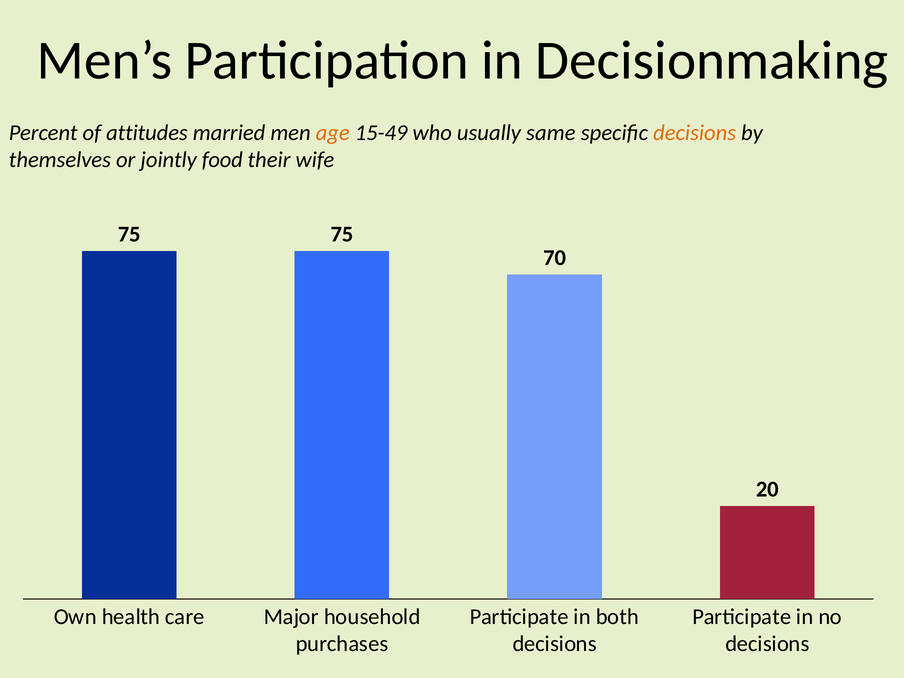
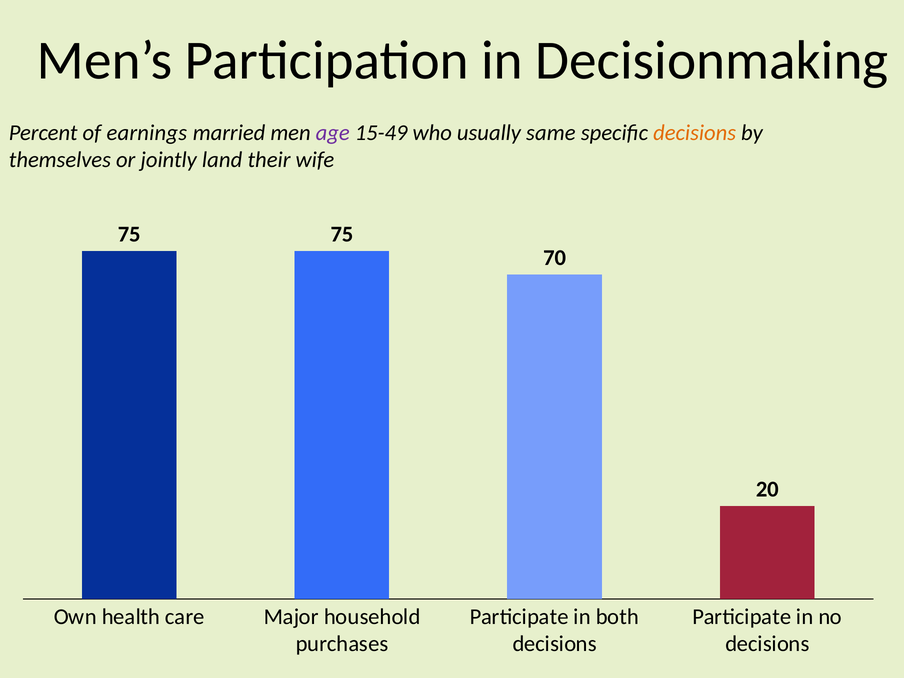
attitudes: attitudes -> earnings (147, 133)
age colour: orange -> purple (333, 133)
food: food -> land (222, 160)
